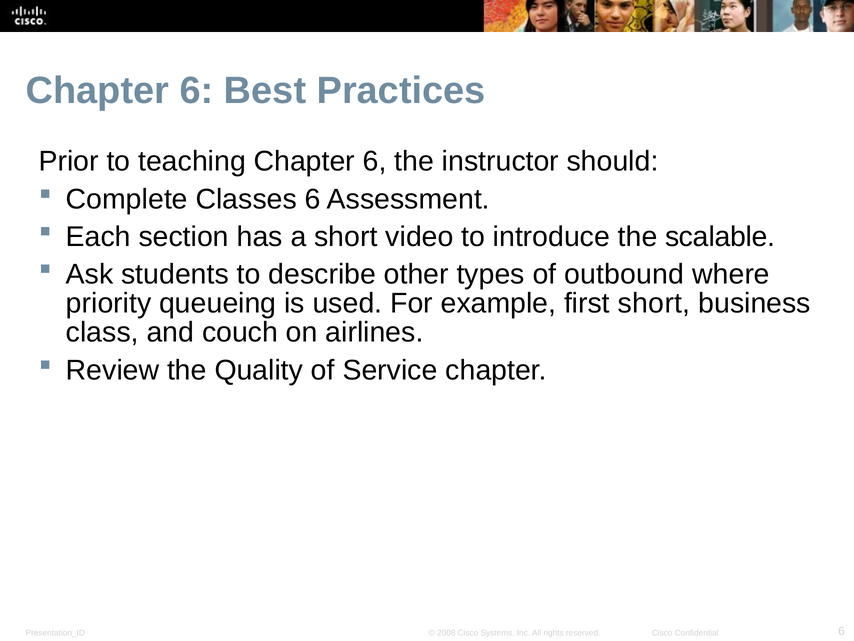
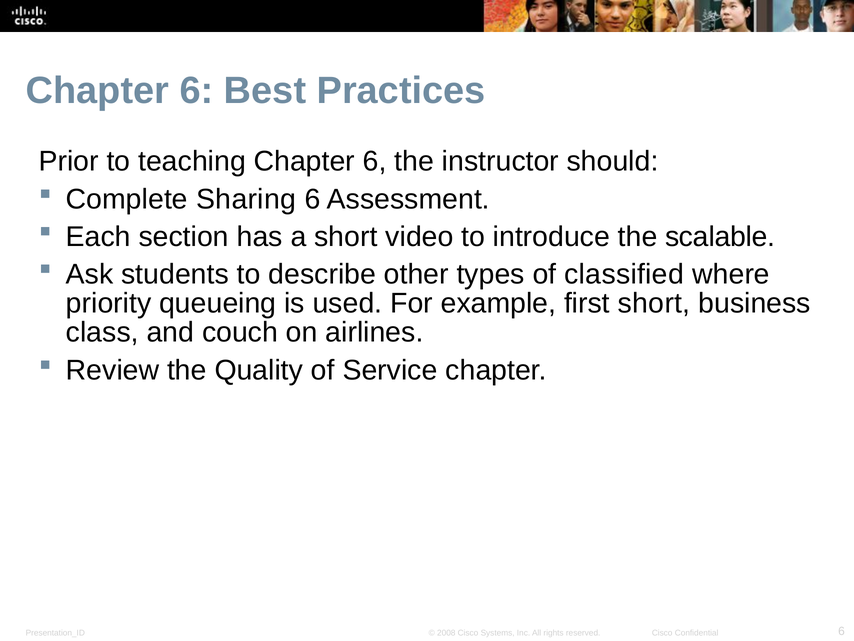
Classes: Classes -> Sharing (246, 199)
outbound: outbound -> classified (624, 274)
